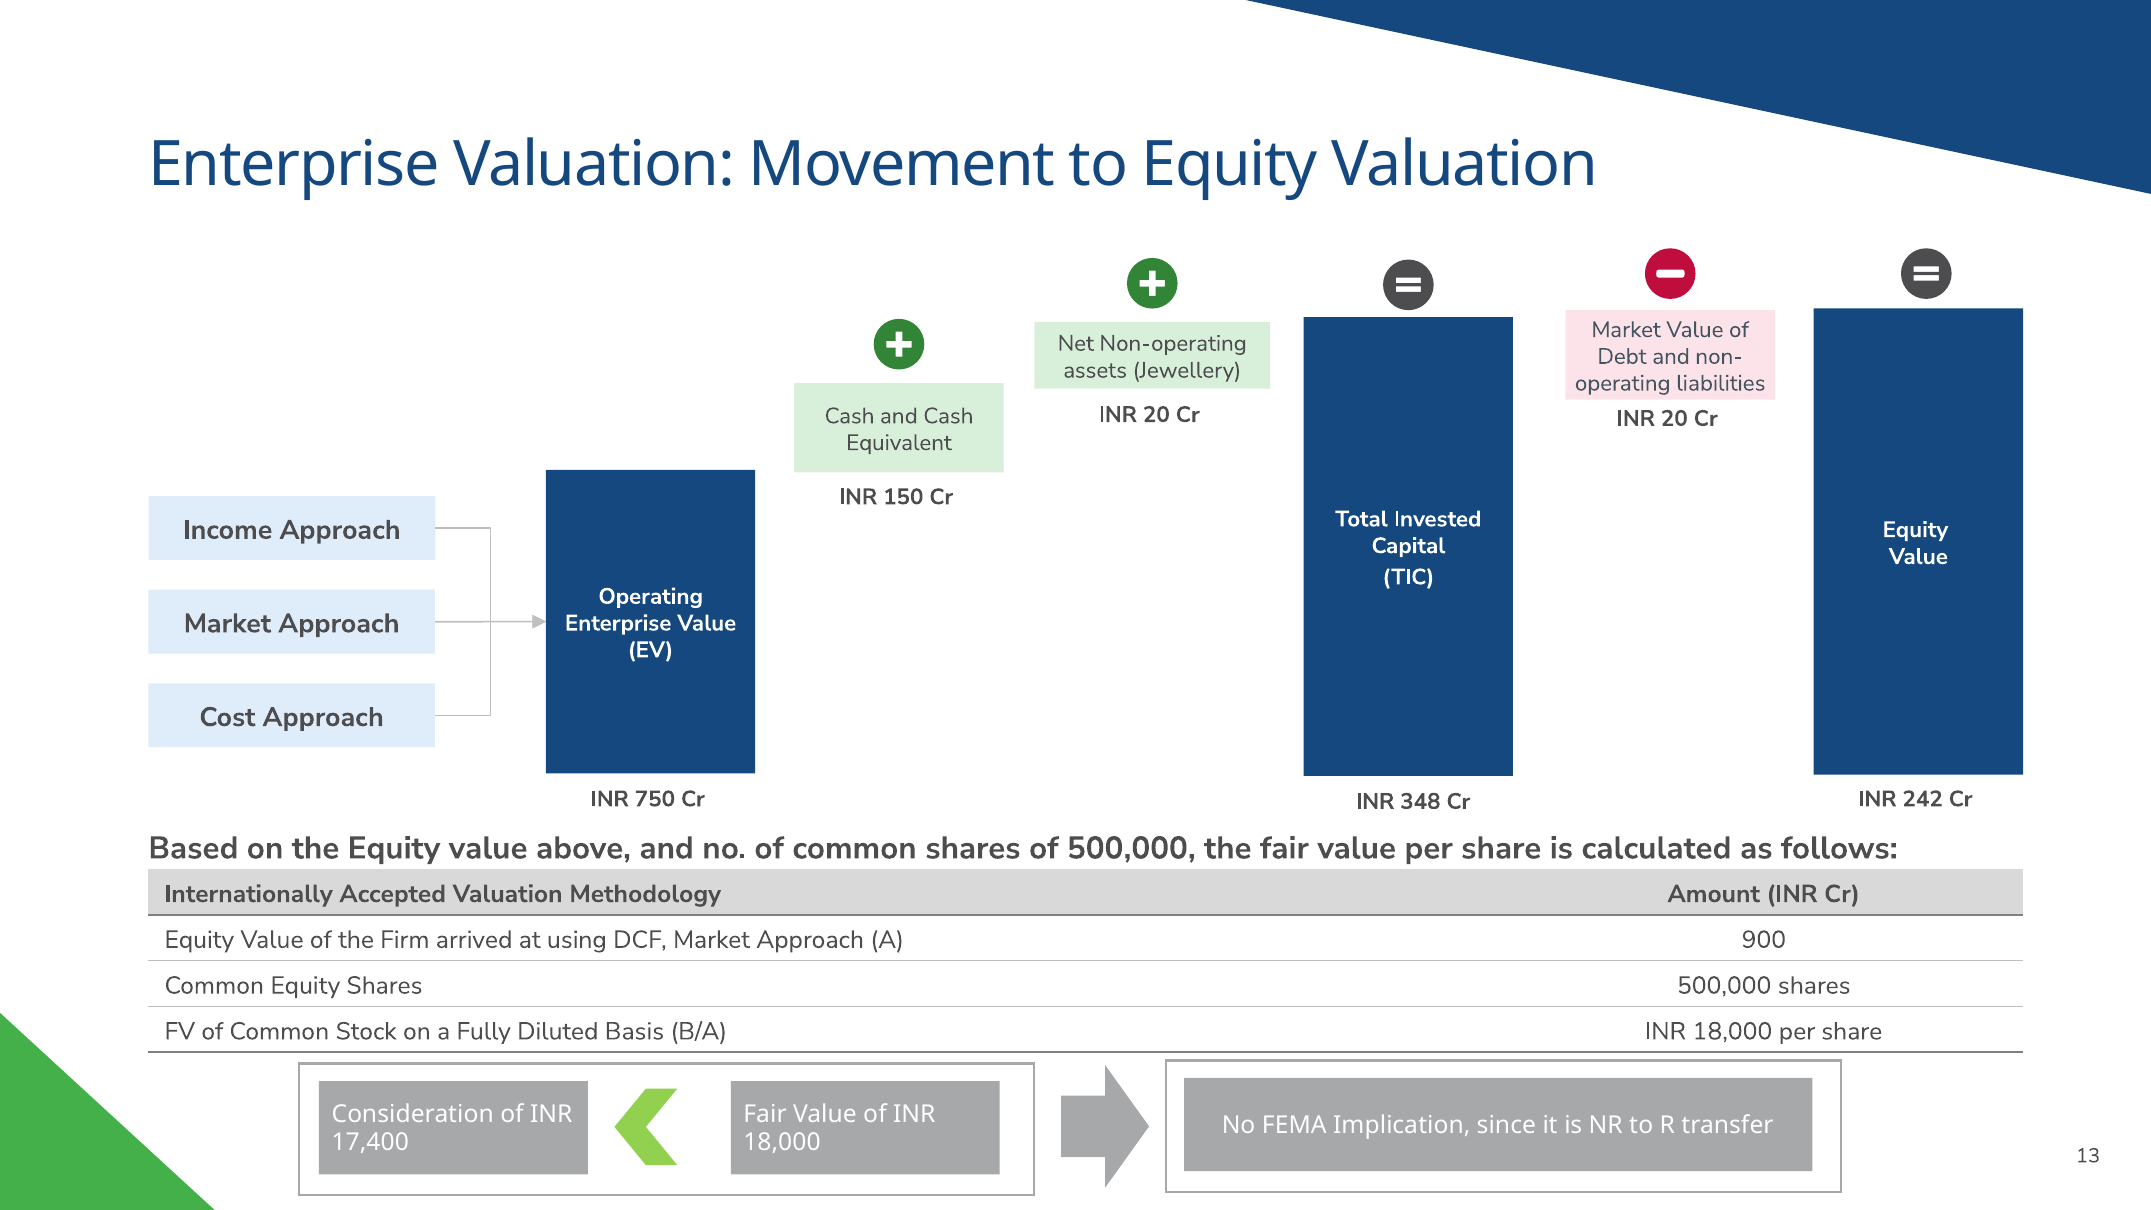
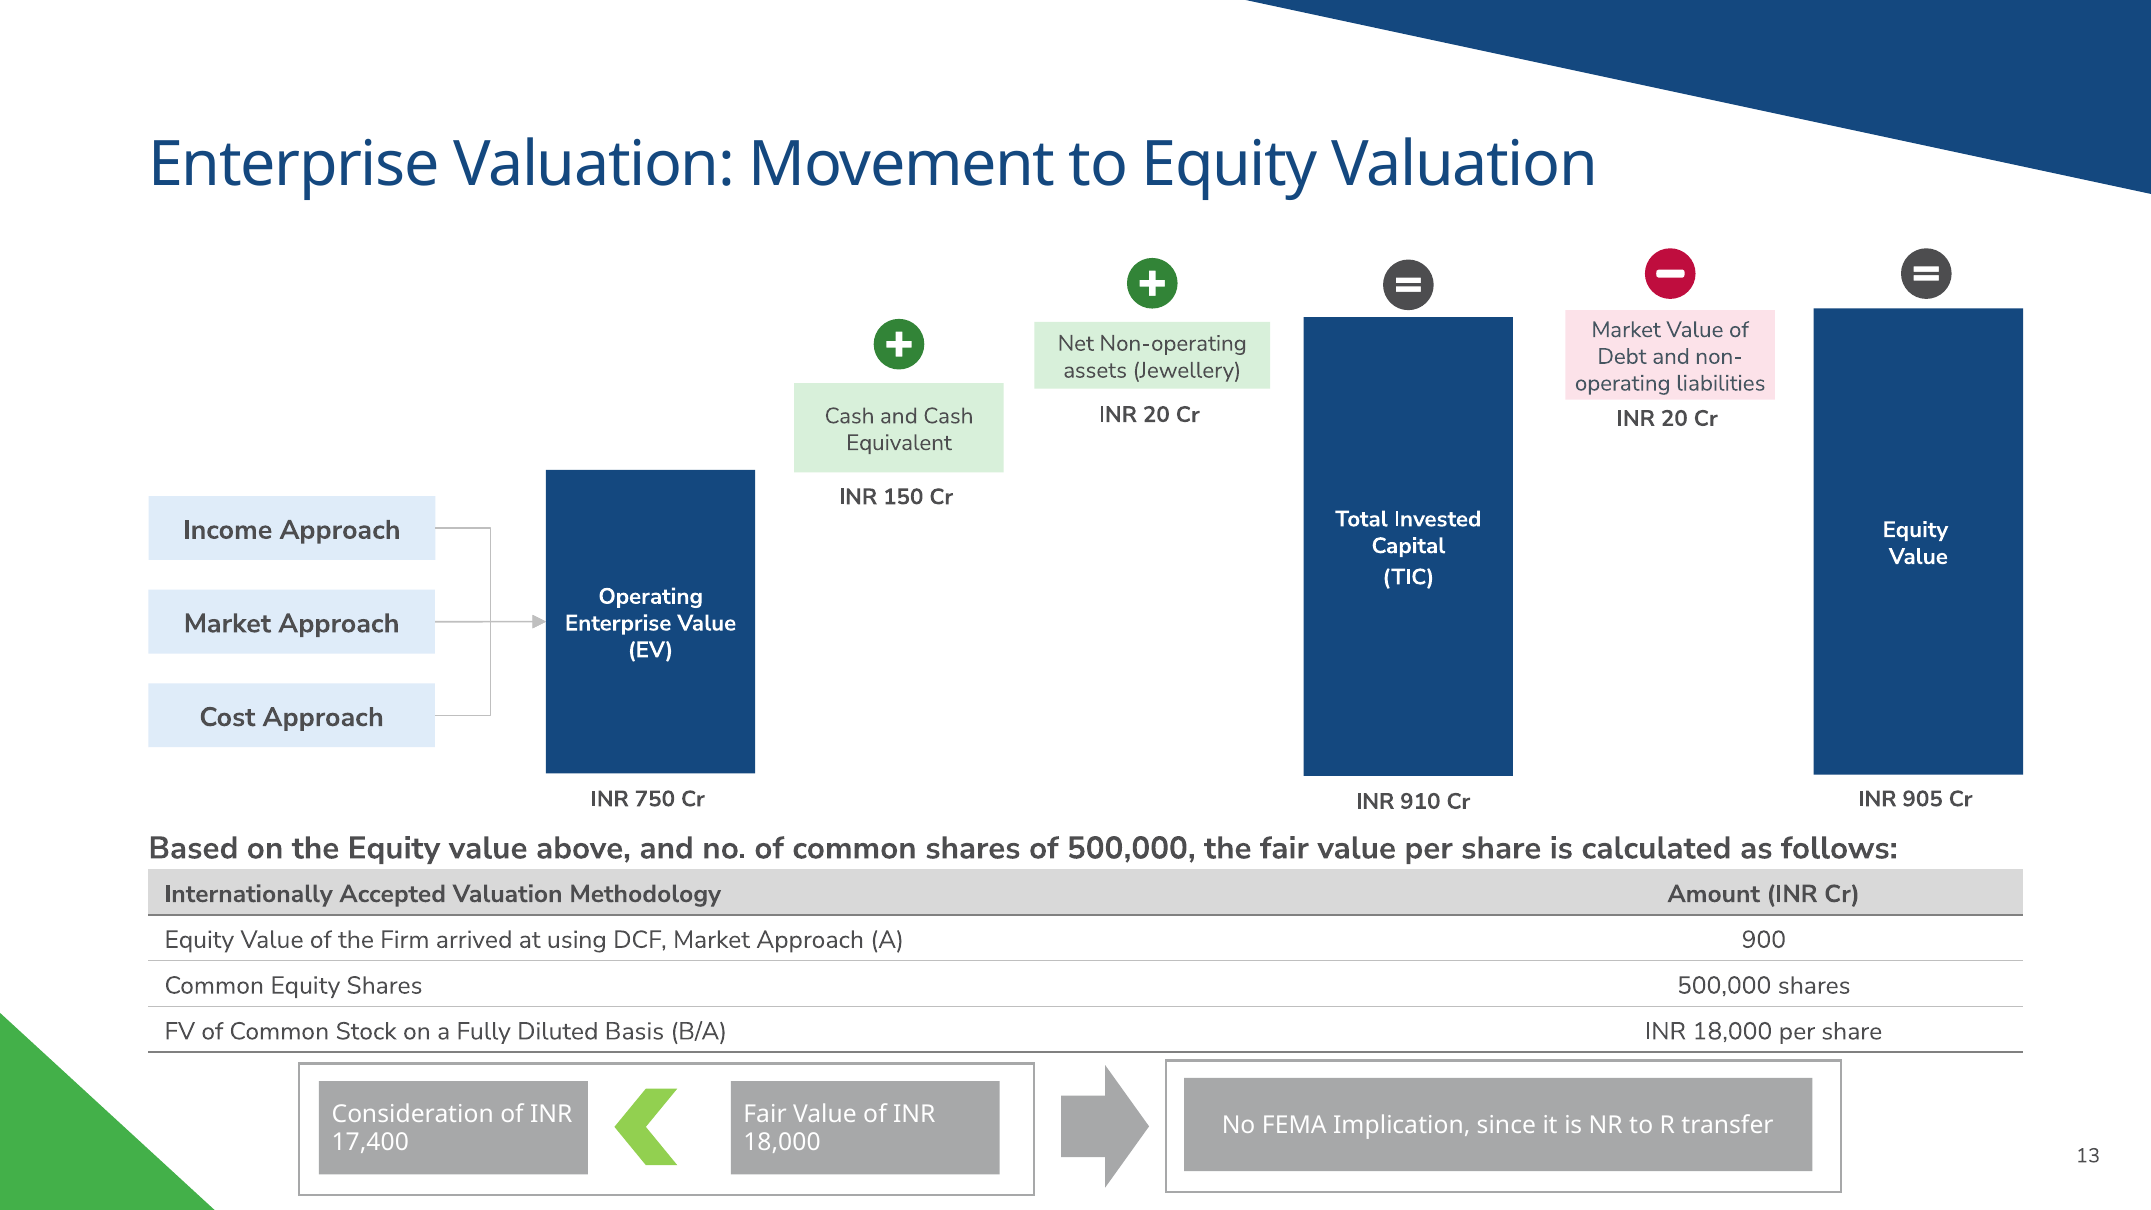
242: 242 -> 905 (1923, 799)
348: 348 -> 910 (1420, 801)
